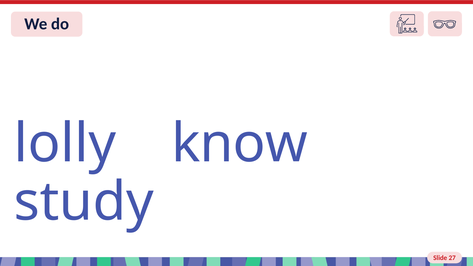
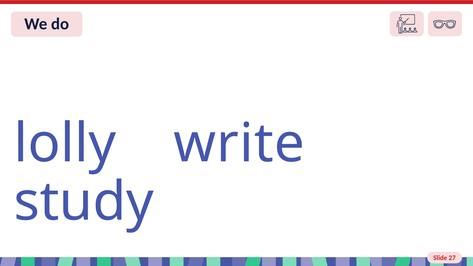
know: know -> write (239, 144)
